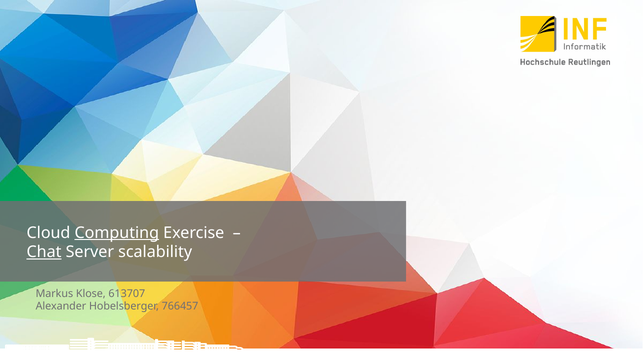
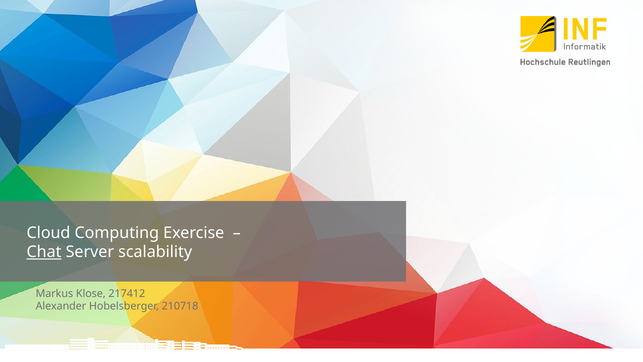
Computing underline: present -> none (117, 233)
613707: 613707 -> 217412 (127, 293)
766457: 766457 -> 210718 (180, 306)
